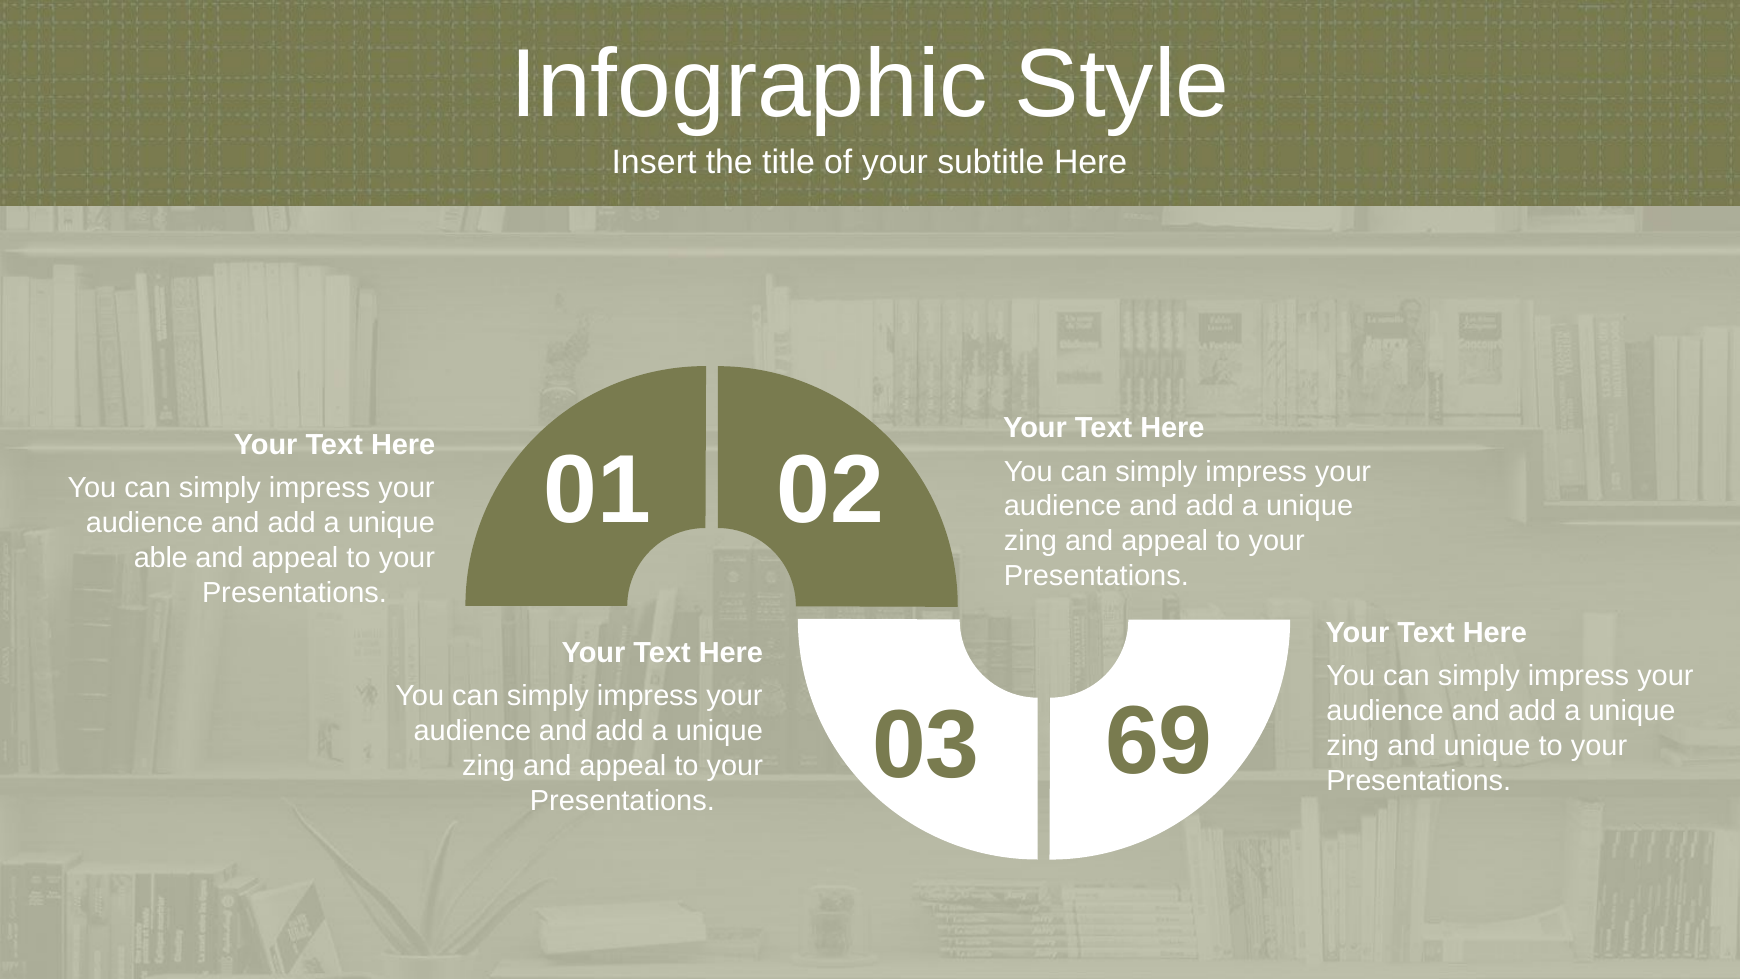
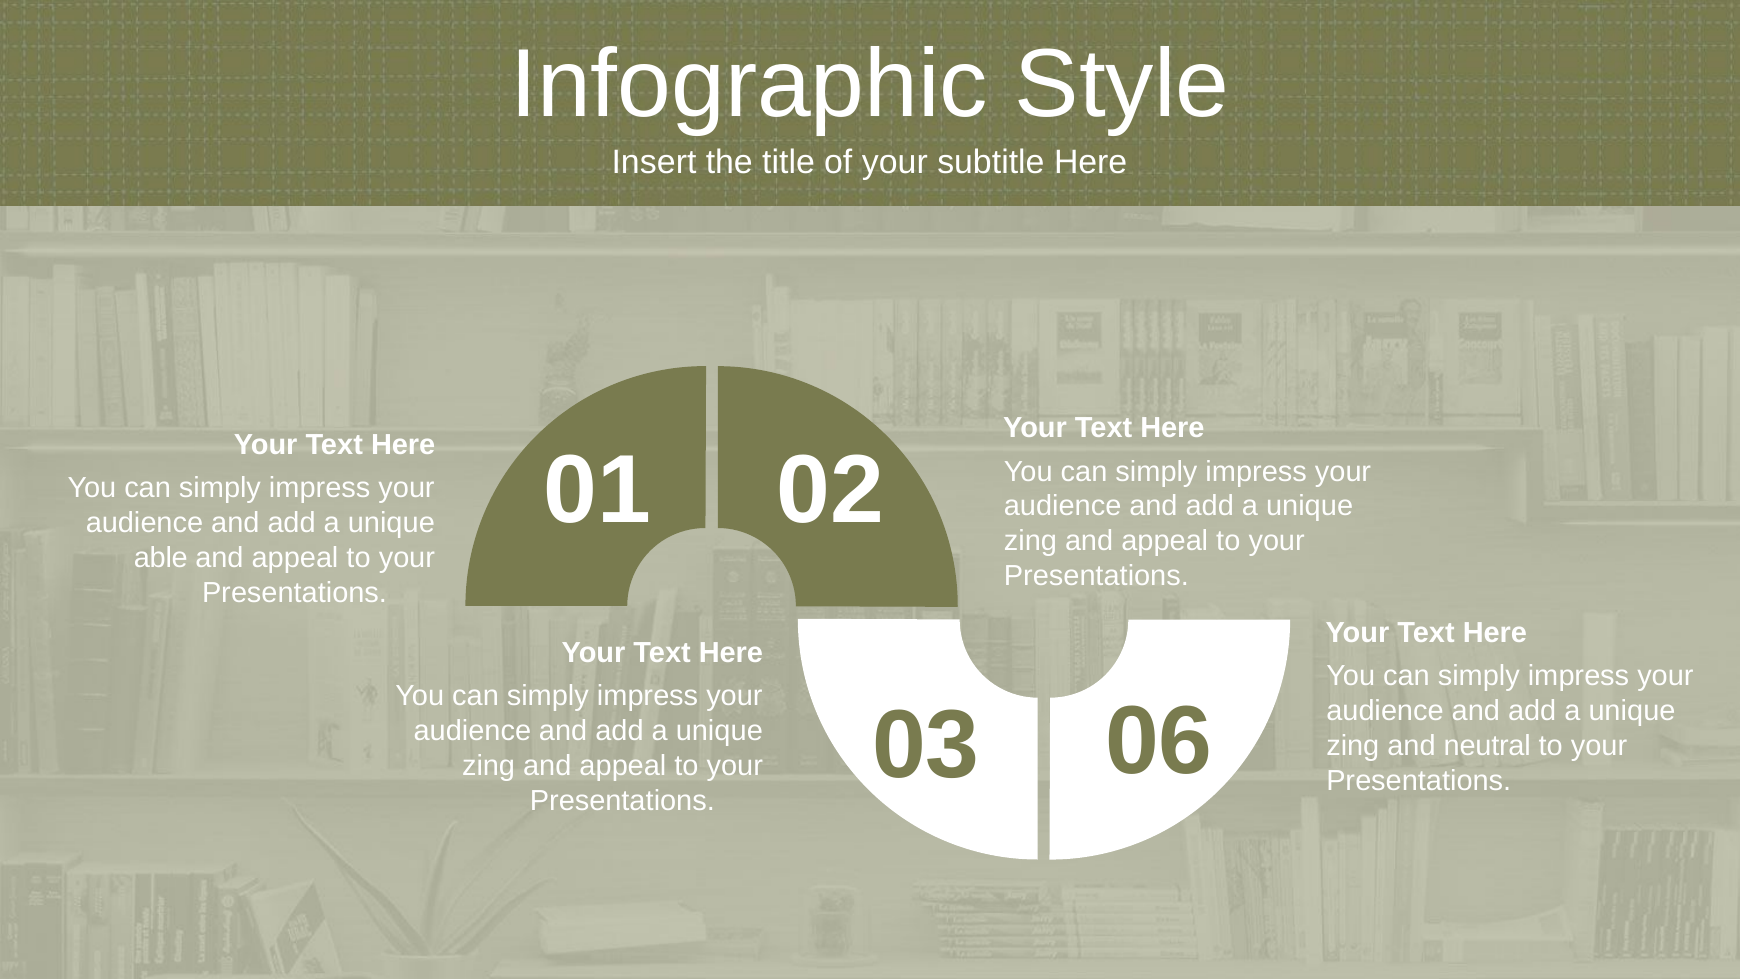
69: 69 -> 06 (1159, 741)
and unique: unique -> neutral (1487, 746)
